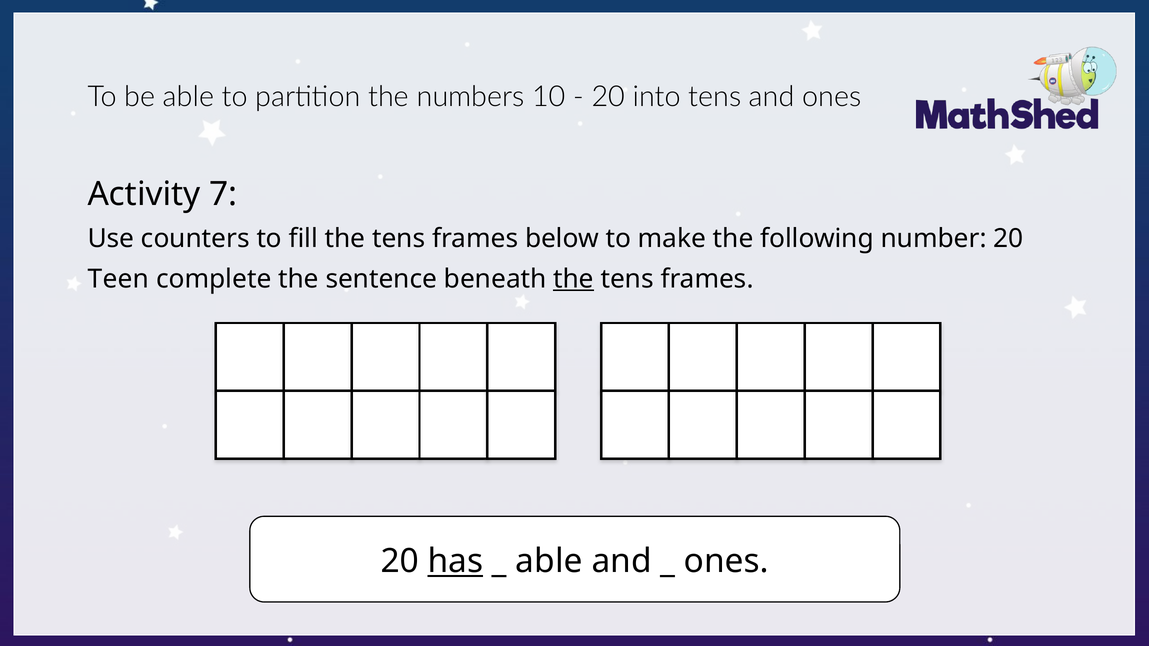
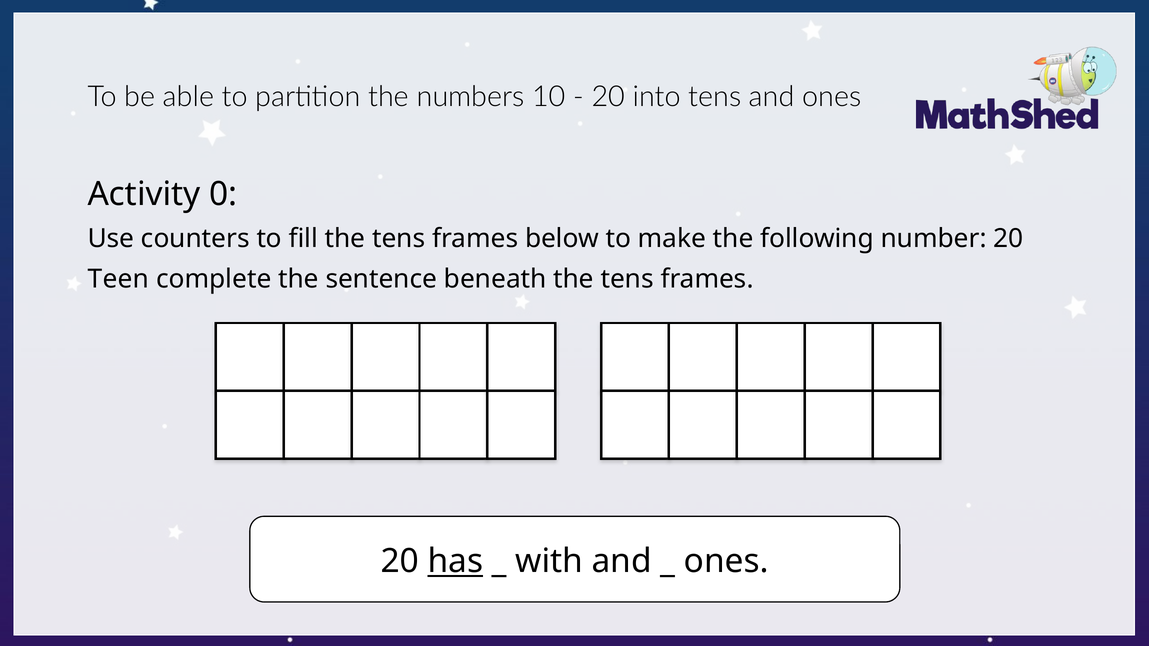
7: 7 -> 0 (223, 194)
the underline: present -> none (574, 279)
able: able -> with (549, 562)
